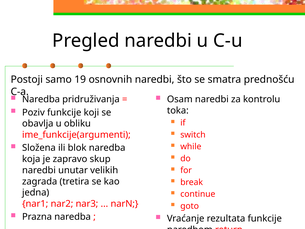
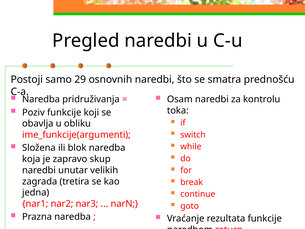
19: 19 -> 29 (80, 79)
